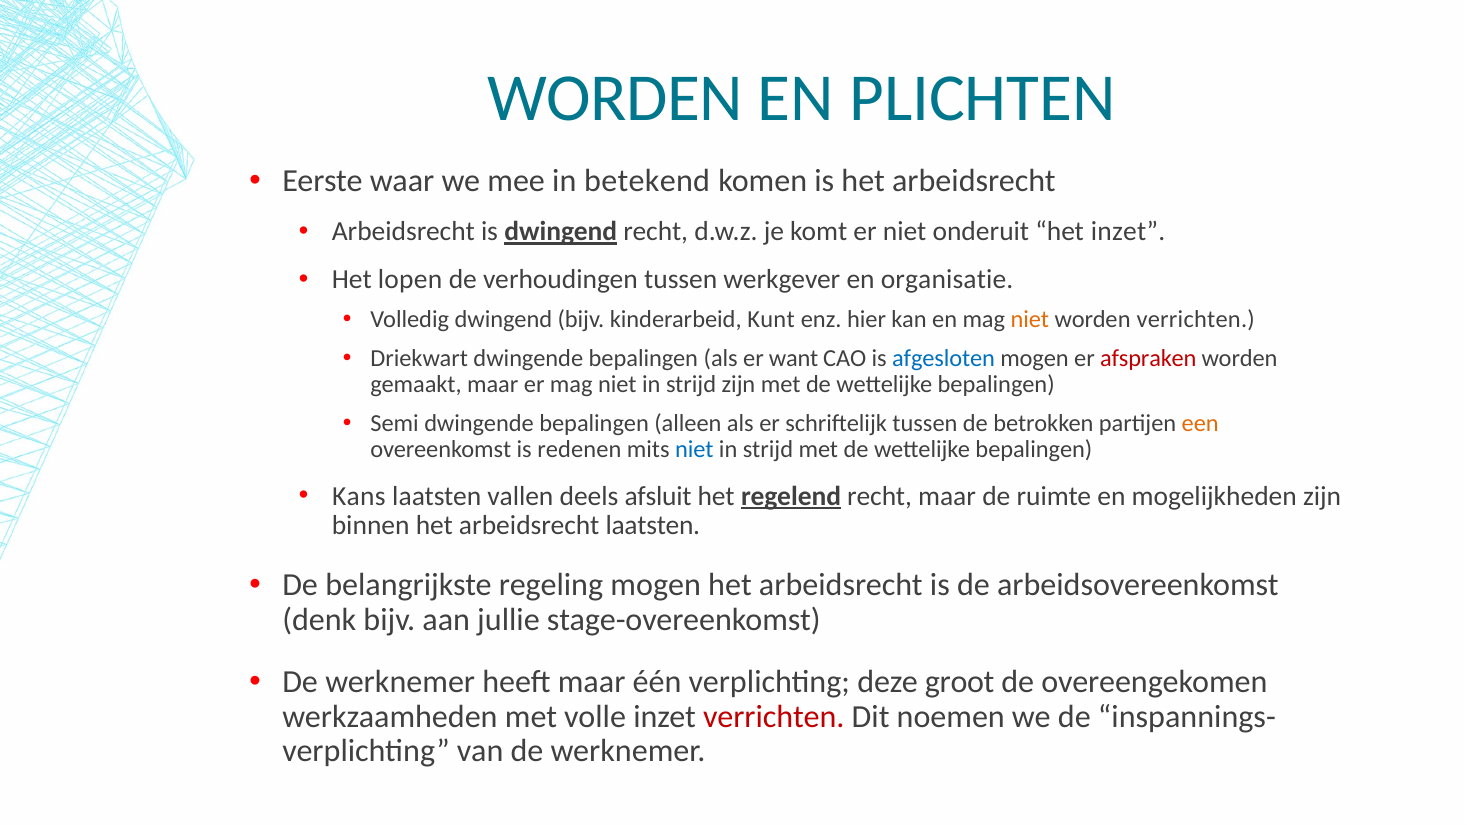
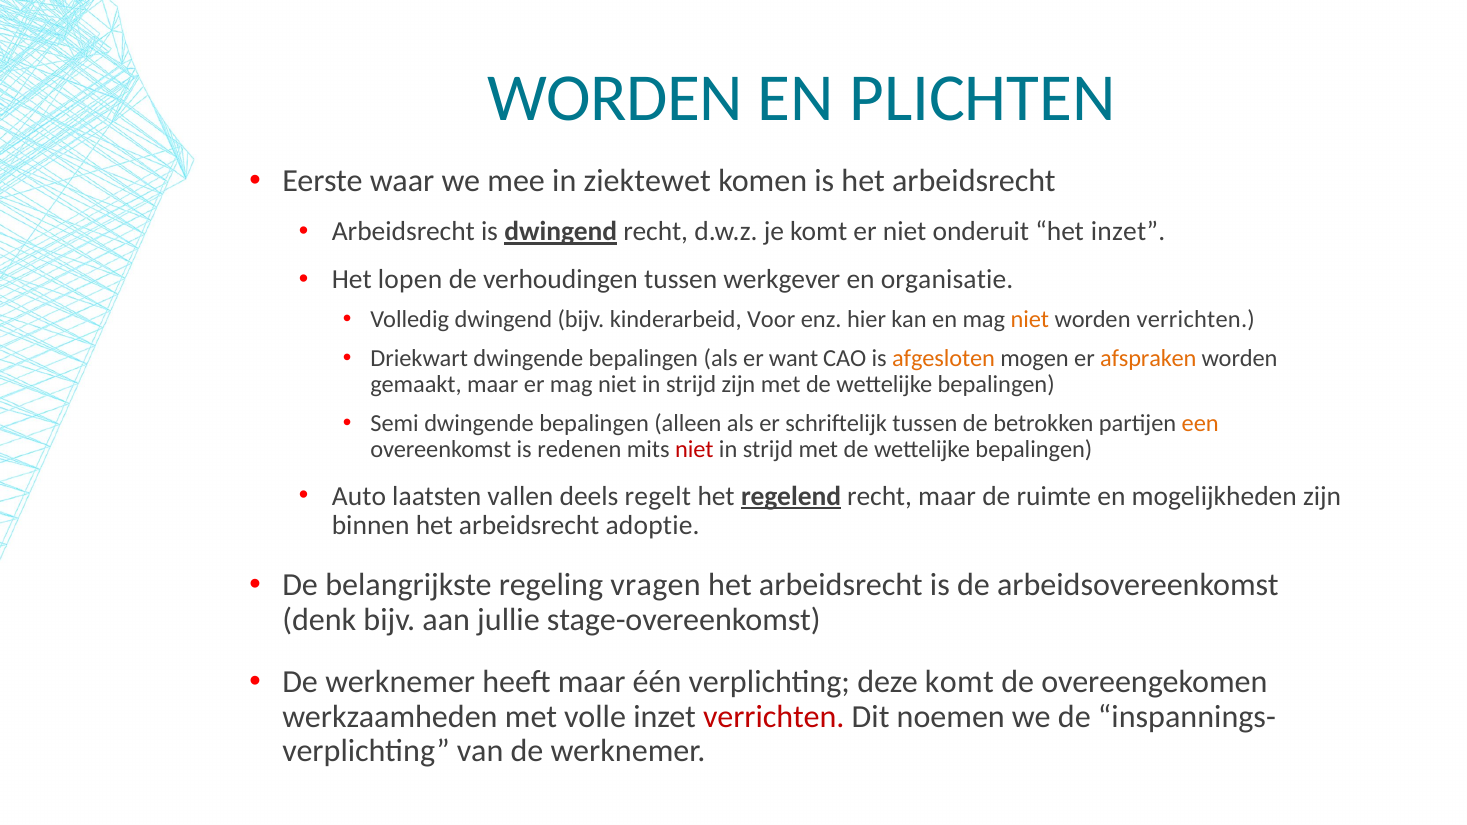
betekend: betekend -> ziektewet (647, 181)
Kunt: Kunt -> Voor (771, 320)
afgesloten colour: blue -> orange (944, 358)
afspraken colour: red -> orange (1148, 358)
niet colour: blue -> red (694, 450)
Kans: Kans -> Auto (359, 496)
afsluit: afsluit -> regelt (658, 496)
arbeidsrecht laatsten: laatsten -> adoptie (653, 526)
regeling mogen: mogen -> vragen (656, 585)
deze groot: groot -> komt (959, 682)
